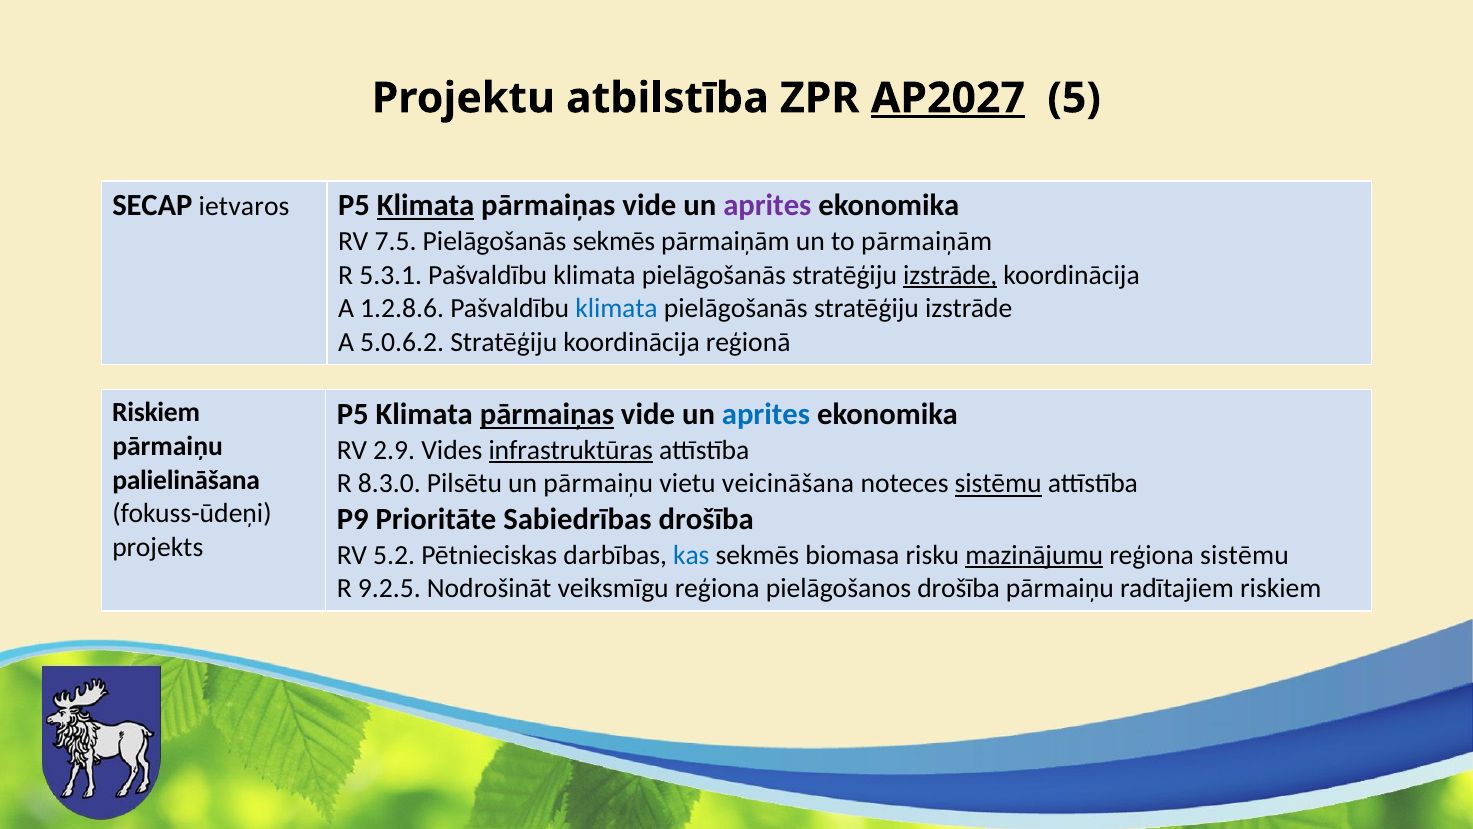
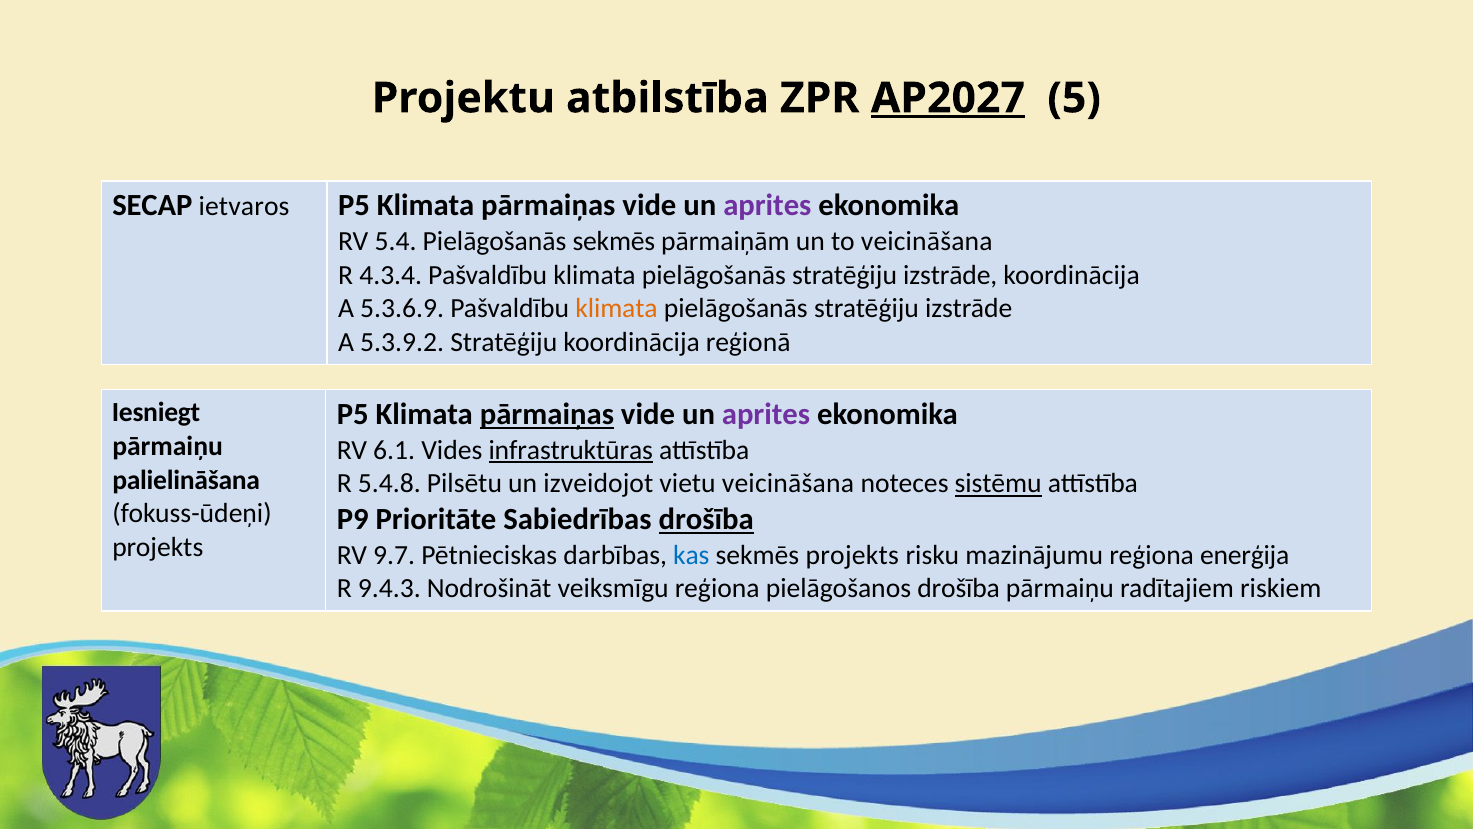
Klimata underline: present -> none (426, 206)
7.5: 7.5 -> 5.4 (396, 241)
to pārmaiņām: pārmaiņām -> veicināšana (927, 241)
5.3.1: 5.3.1 -> 4.3.4 (391, 275)
izstrāde underline: present -> none (950, 275)
1.2.8.6: 1.2.8.6 -> 5.3.6.9 (402, 309)
klimata colour: blue -> orange (617, 309)
5.0.6.2: 5.0.6.2 -> 5.3.9.2 (402, 342)
Riskiem: Riskiem -> Iesniegt (156, 412)
aprites colour: blue -> purple (766, 414)
2.9: 2.9 -> 6.1 (394, 450)
8.3.0: 8.3.0 -> 5.4.8 (389, 484)
un pārmaiņu: pārmaiņu -> izveidojot (598, 484)
drošība underline: none -> present (706, 519)
5.2: 5.2 -> 9.7 (394, 555)
sekmēs biomasa: biomasa -> projekts (852, 555)
mazinājumu underline: present -> none (1034, 555)
reģiona sistēmu: sistēmu -> enerģija (1245, 555)
9.2.5: 9.2.5 -> 9.4.3 (389, 589)
